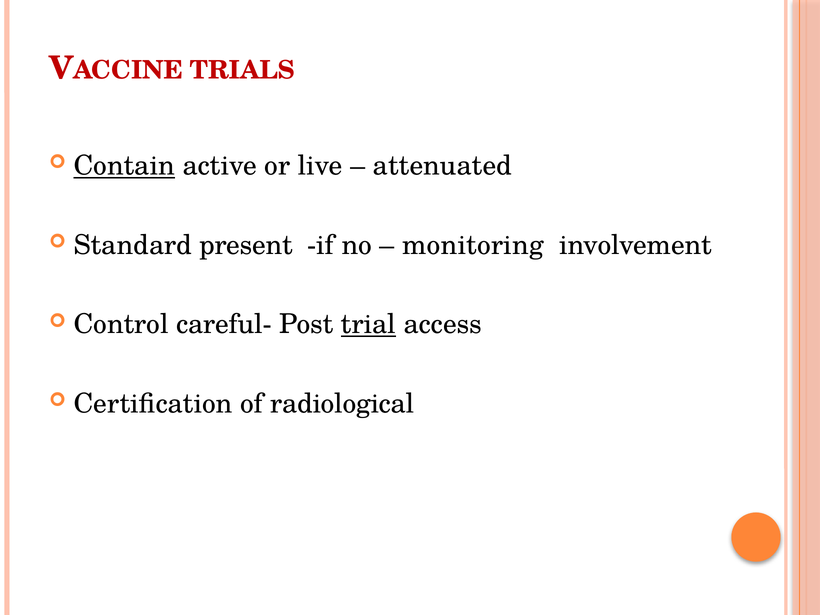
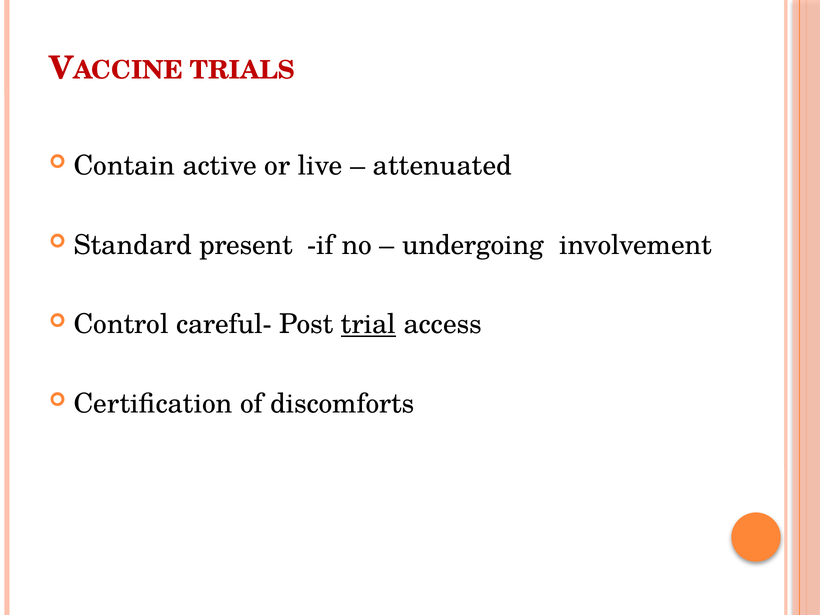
Contain underline: present -> none (124, 166)
monitoring: monitoring -> undergoing (473, 245)
radiological: radiological -> discomforts (342, 404)
